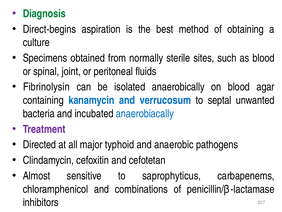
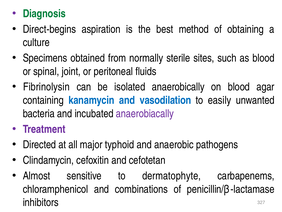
verrucosum: verrucosum -> vasodilation (165, 100)
septal: septal -> easily (219, 100)
anaerobiacally colour: blue -> purple (145, 113)
saprophyticus: saprophyticus -> dermatophyte (172, 175)
